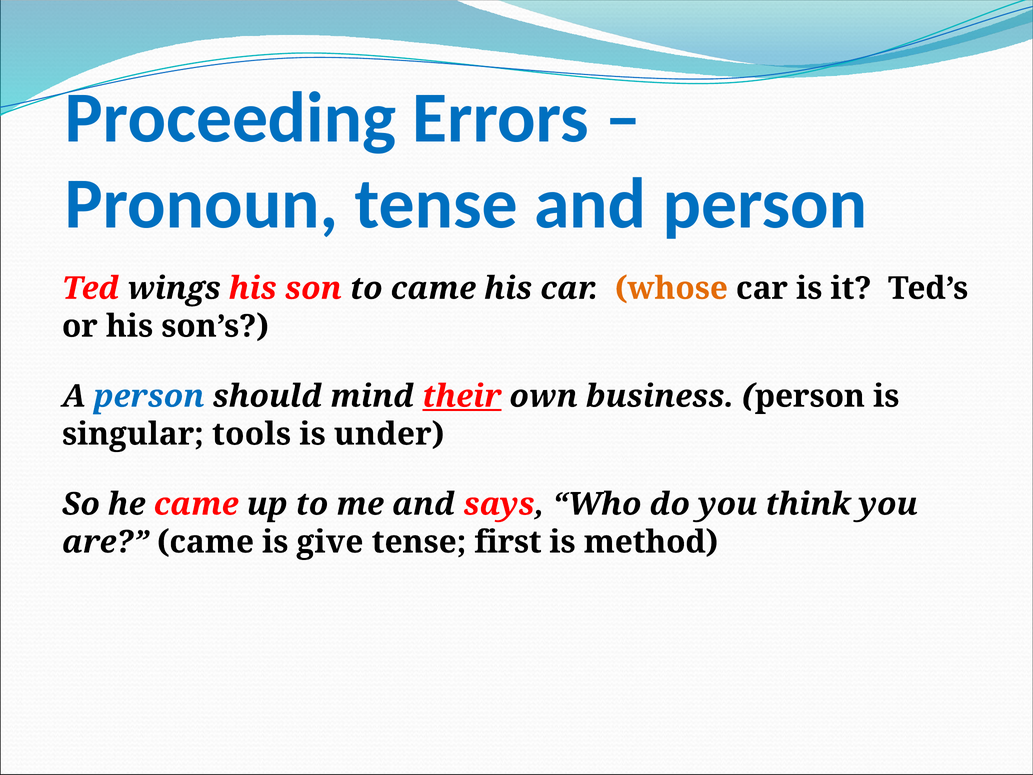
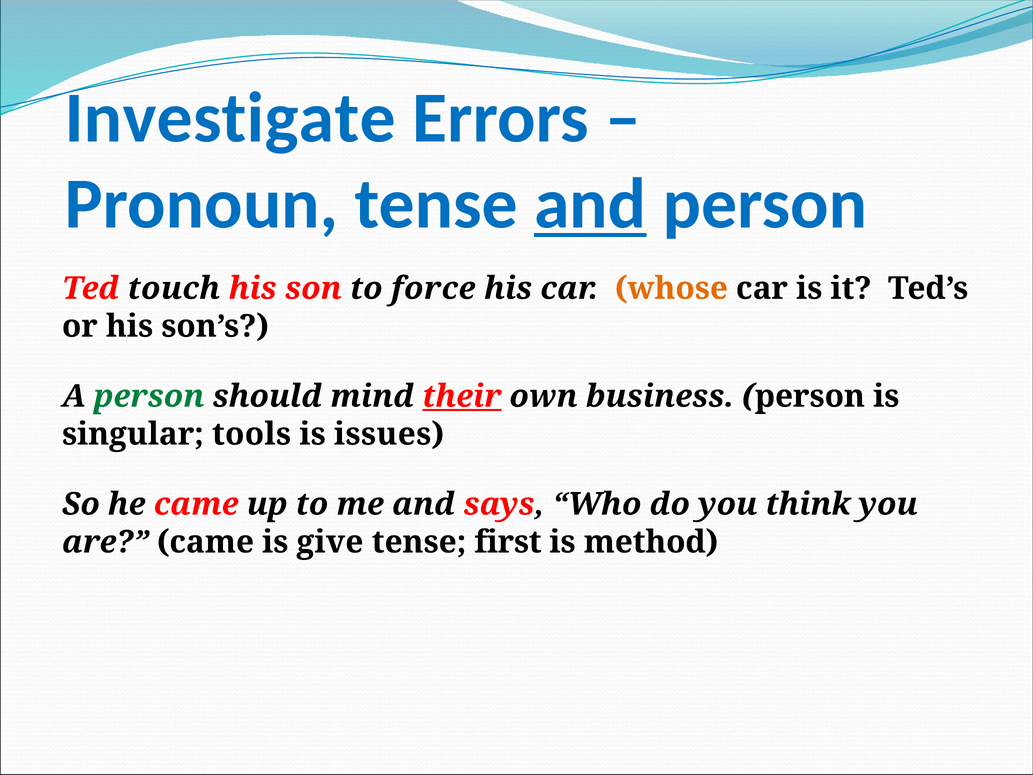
Proceeding: Proceeding -> Investigate (230, 118)
and underline: none -> present (590, 204)
wings: wings -> touch (174, 288)
to came: came -> force (433, 288)
person colour: blue -> green (149, 396)
under: under -> issues (389, 434)
